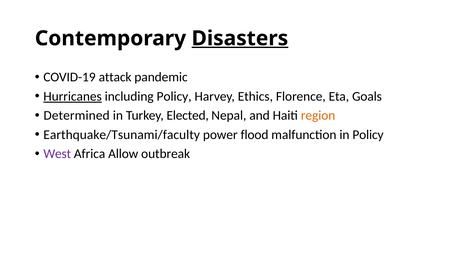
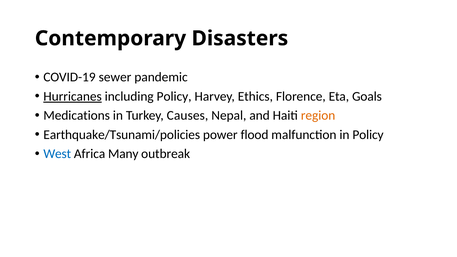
Disasters underline: present -> none (240, 38)
attack: attack -> sewer (115, 77)
Determined: Determined -> Medications (77, 116)
Elected: Elected -> Causes (188, 116)
Earthquake/Tsunami/faculty: Earthquake/Tsunami/faculty -> Earthquake/Tsunami/policies (122, 135)
West colour: purple -> blue (57, 154)
Allow: Allow -> Many (123, 154)
